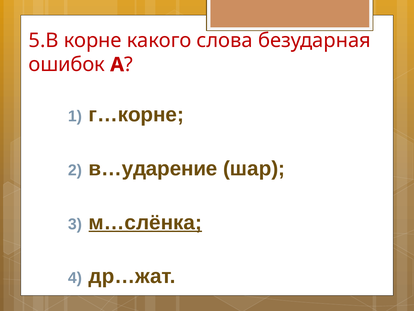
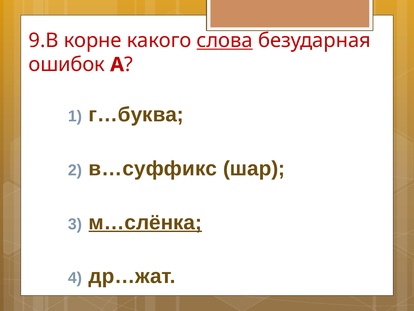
5.В: 5.В -> 9.В (44, 40)
слова underline: none -> present (225, 40)
г…корне: г…корне -> г…буква (136, 115)
в…ударение: в…ударение -> в…суффикс (153, 168)
